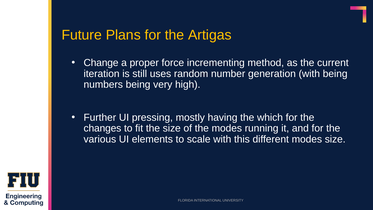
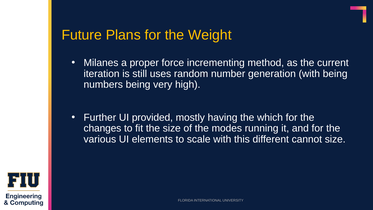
Artigas: Artigas -> Weight (210, 35)
Change: Change -> Milanes (101, 63)
pressing: pressing -> provided (152, 117)
different modes: modes -> cannot (307, 139)
